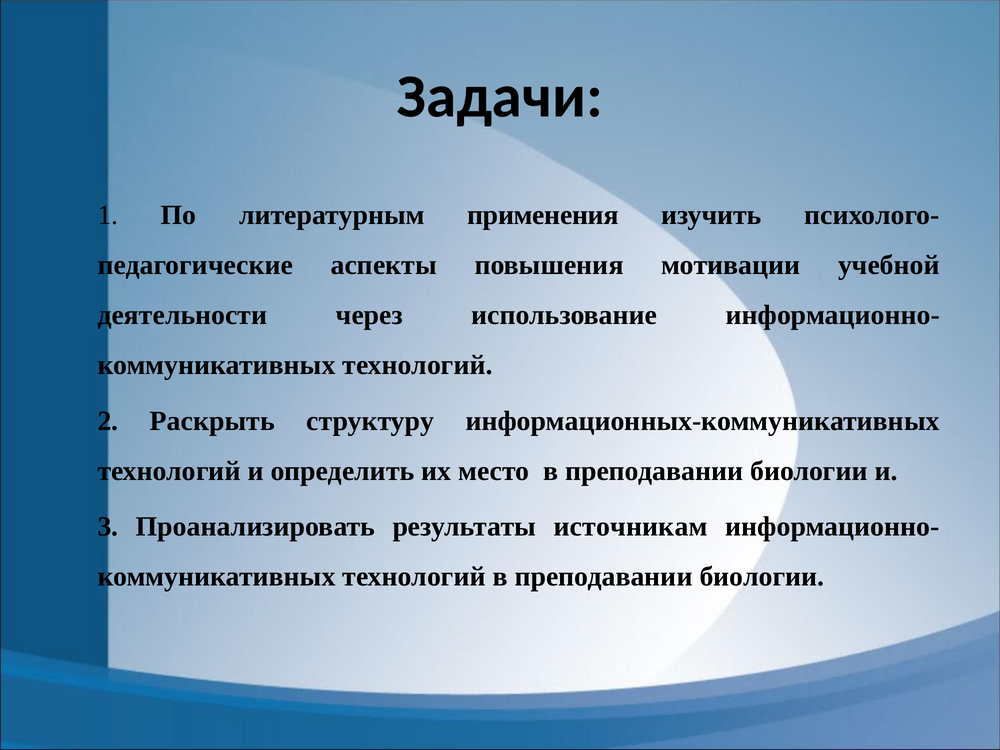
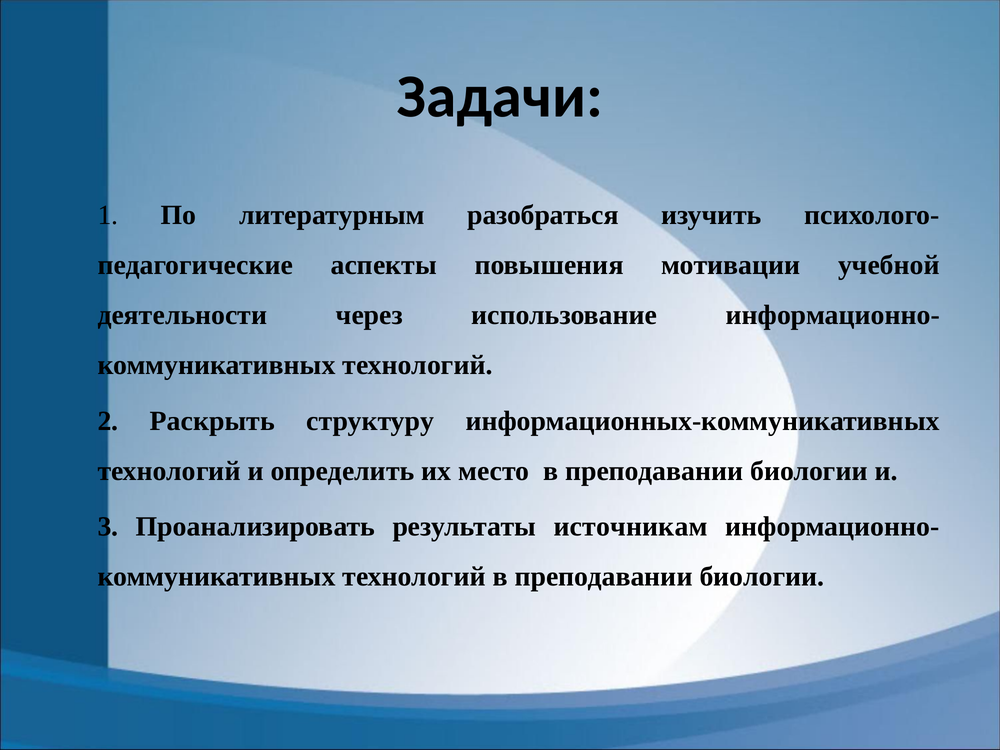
применения: применения -> разобраться (543, 215)
